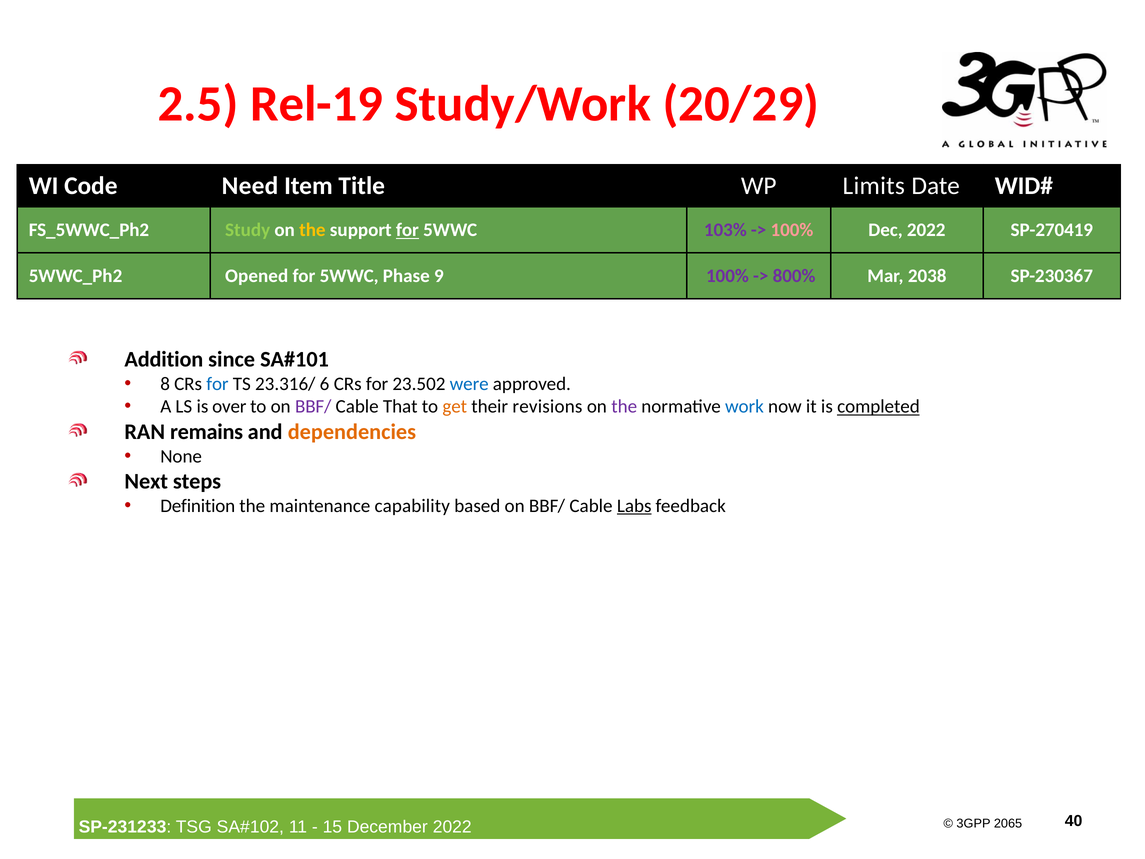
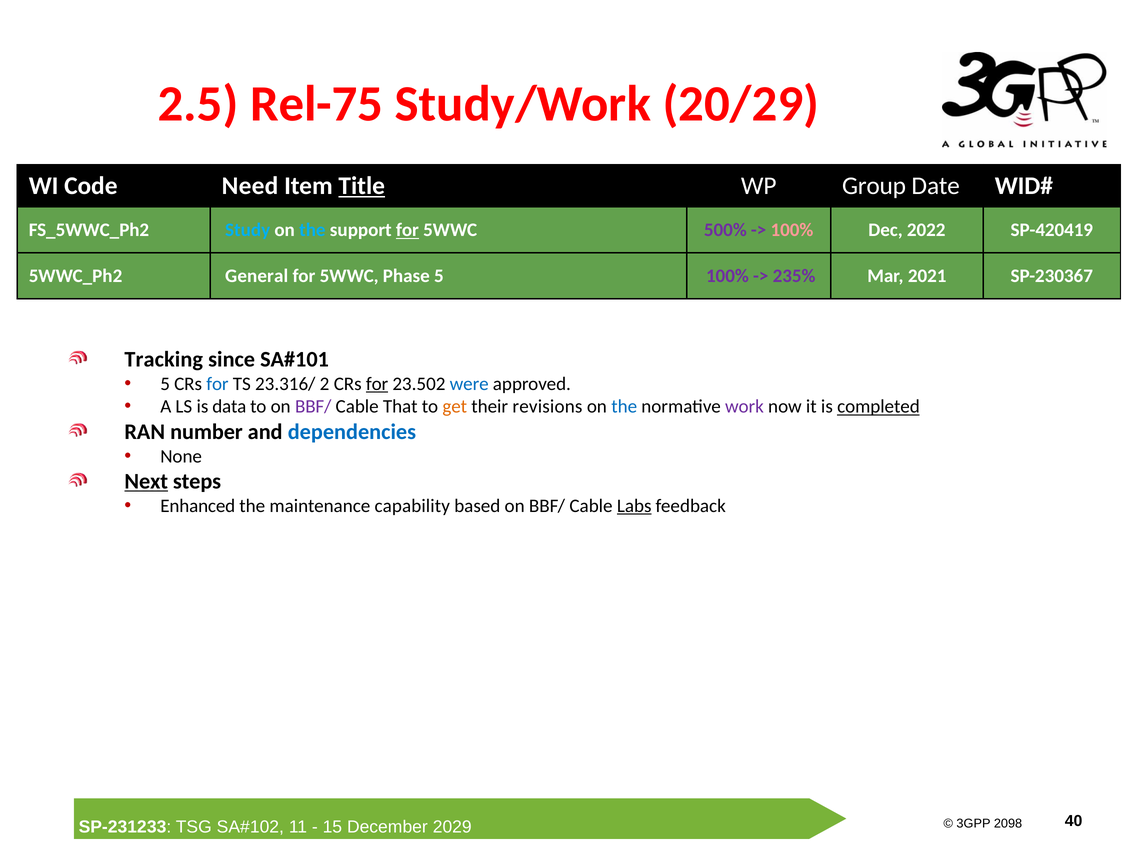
Rel-19: Rel-19 -> Rel-75 (317, 104)
Title underline: none -> present (362, 186)
Limits: Limits -> Group (874, 186)
Study colour: light green -> light blue (248, 230)
the colour: yellow -> light blue (312, 230)
103%: 103% -> 500% (725, 230)
SP-270419: SP-270419 -> SP-420419 (1052, 230)
Opened: Opened -> General (257, 276)
Phase 9: 9 -> 5 (439, 276)
800%: 800% -> 235% (794, 276)
2038: 2038 -> 2021 (927, 276)
Addition: Addition -> Tracking (164, 359)
8: 8 -> 5 (165, 384)
6: 6 -> 2 (325, 384)
for underline: none -> present (377, 384)
over: over -> data (229, 407)
the colour: purple -> blue (624, 407)
work colour: blue -> purple (744, 407)
remains: remains -> number (206, 432)
dependencies colour: orange -> blue (352, 432)
Next underline: none -> present (146, 481)
Definition: Definition -> Enhanced (198, 506)
2065: 2065 -> 2098 (1008, 823)
2022: 2022 -> 2029 (452, 827)
